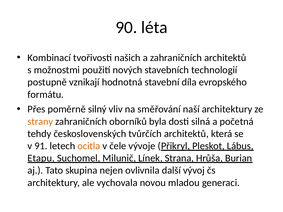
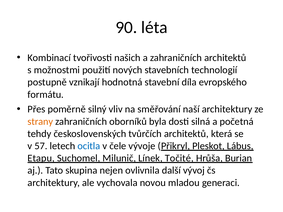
91: 91 -> 57 (41, 146)
ocitla colour: orange -> blue (89, 146)
Strana: Strana -> Točité (179, 158)
